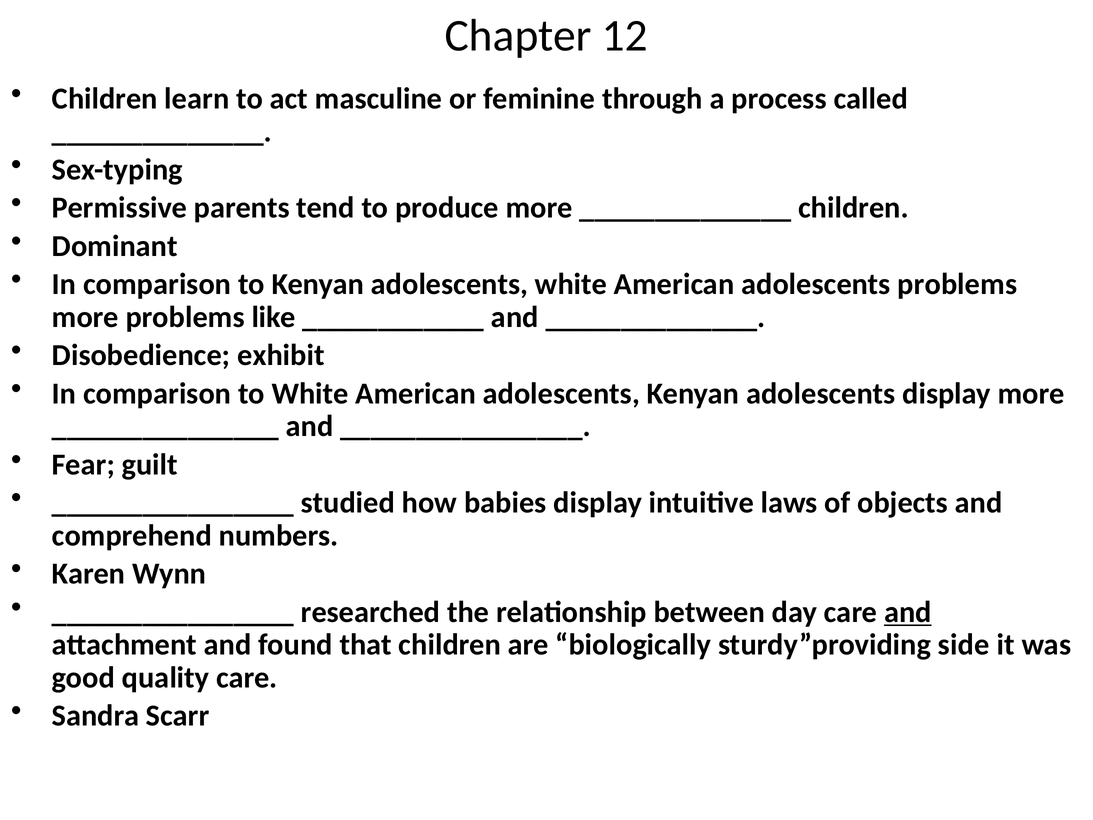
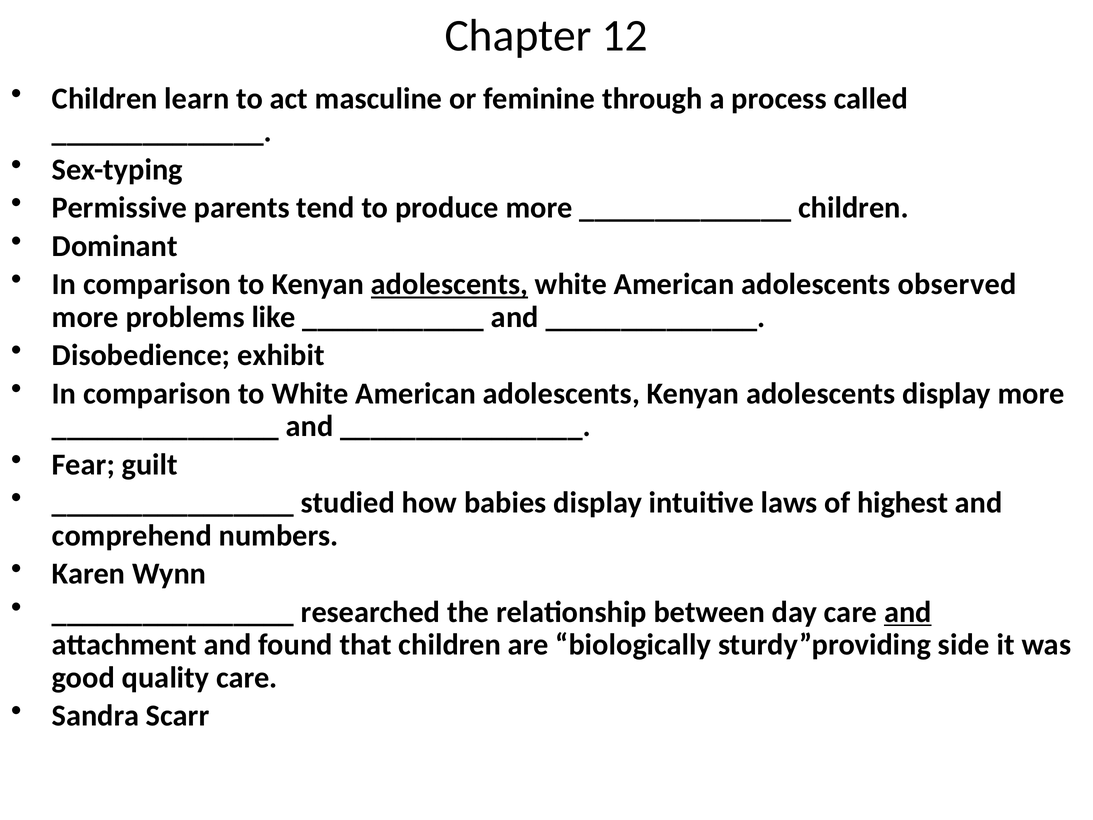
adolescents underline: none -> present (450, 284)
adolescents problems: problems -> observed (957, 284)
objects: objects -> highest (903, 503)
